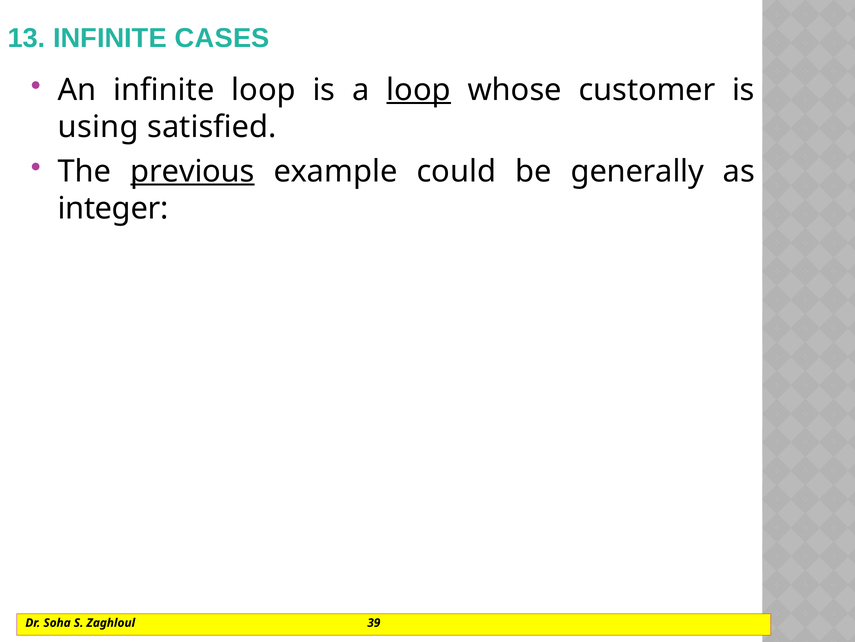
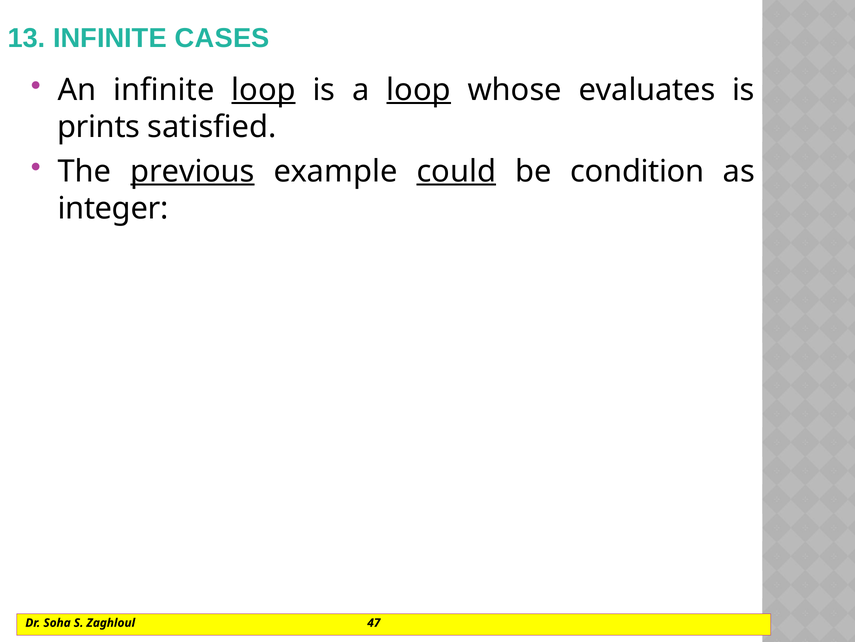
loop underline: none -> present (264, 90)
customer: customer -> evaluates (647, 90)
using: using -> prints (99, 127)
could underline: none -> present (456, 171)
generally: generally -> condition (637, 171)
39: 39 -> 47 (374, 622)
